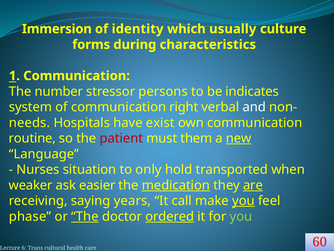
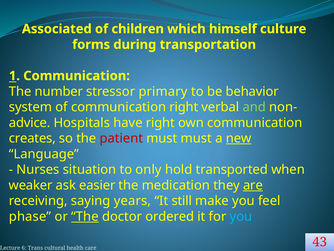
Immersion: Immersion -> Associated (57, 29)
identity: identity -> children (138, 29)
usually: usually -> himself (233, 29)
characteristics: characteristics -> transportation (208, 44)
persons: persons -> primary (163, 91)
indicates: indicates -> behavior (252, 91)
and colour: white -> light green (254, 107)
needs: needs -> advice (30, 122)
have exist: exist -> right (160, 122)
routine: routine -> creates (32, 138)
must them: them -> must (196, 138)
medication underline: present -> none (176, 185)
call: call -> still (182, 200)
you underline: present -> none (243, 200)
ordered underline: present -> none (170, 216)
you colour: light green -> light blue (241, 216)
60: 60 -> 43 (320, 242)
